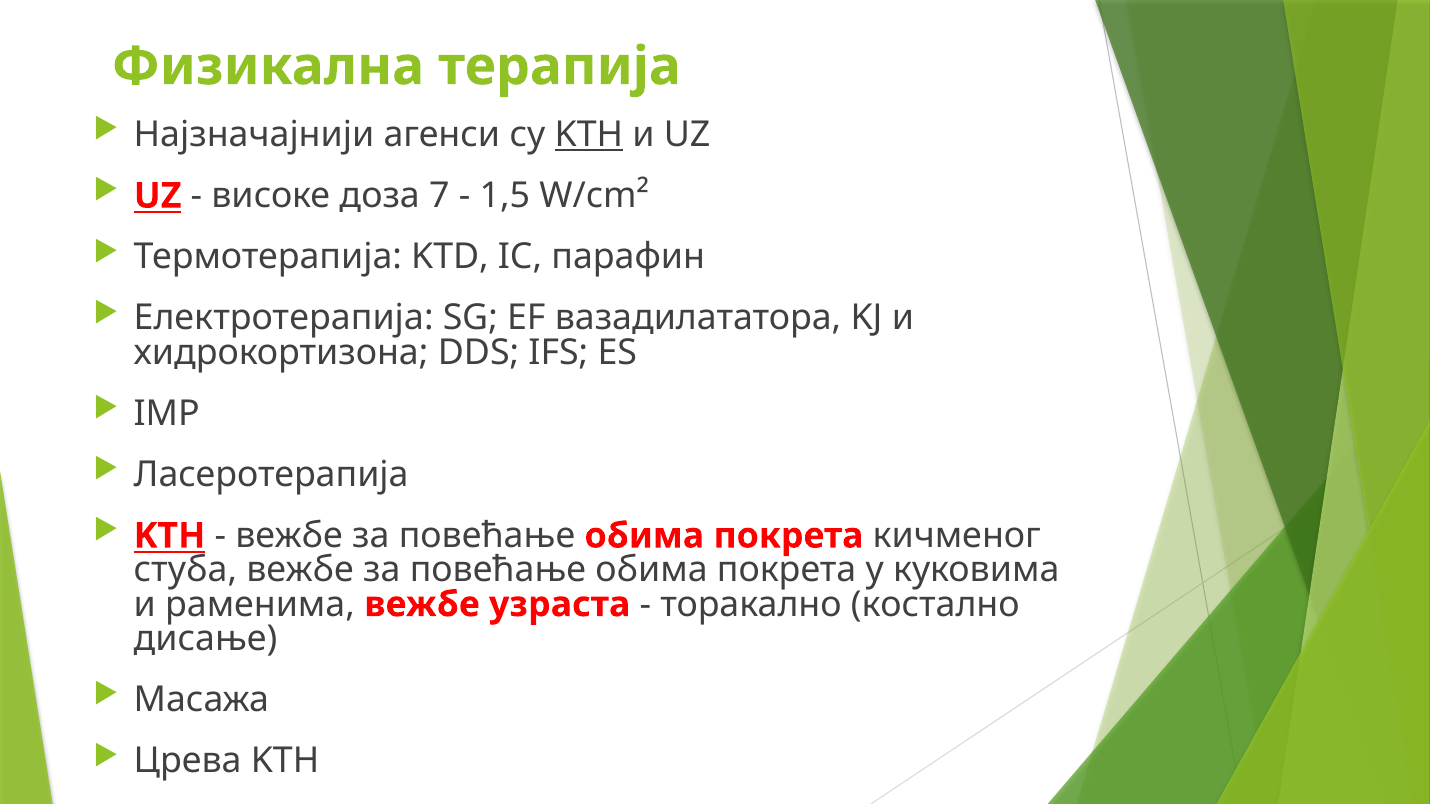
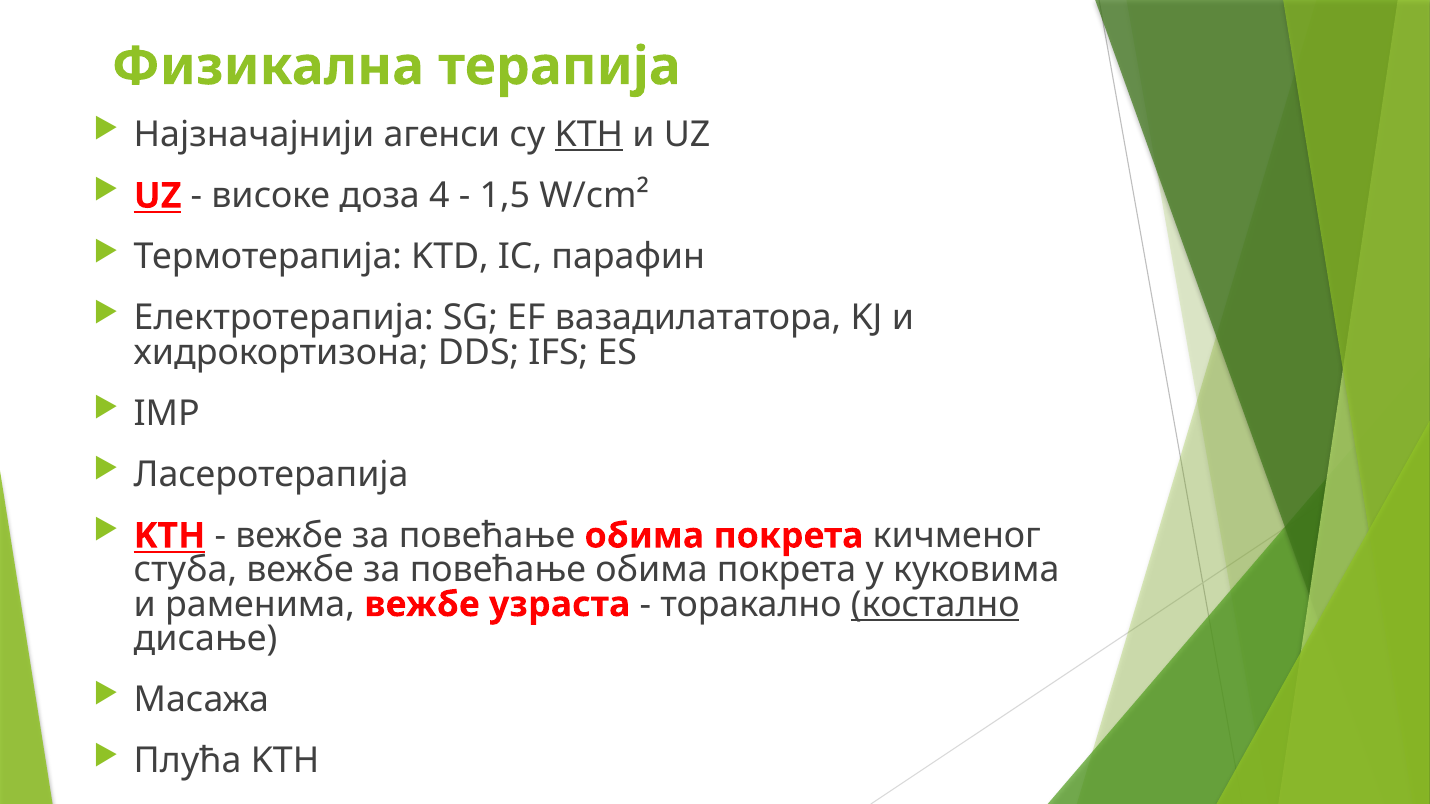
7: 7 -> 4 (439, 196)
костално underline: none -> present (935, 605)
Црева: Црева -> Плућа (188, 761)
